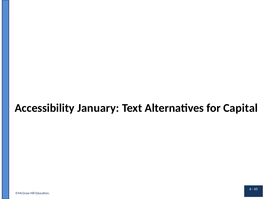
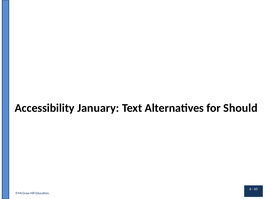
Capital: Capital -> Should (241, 108)
